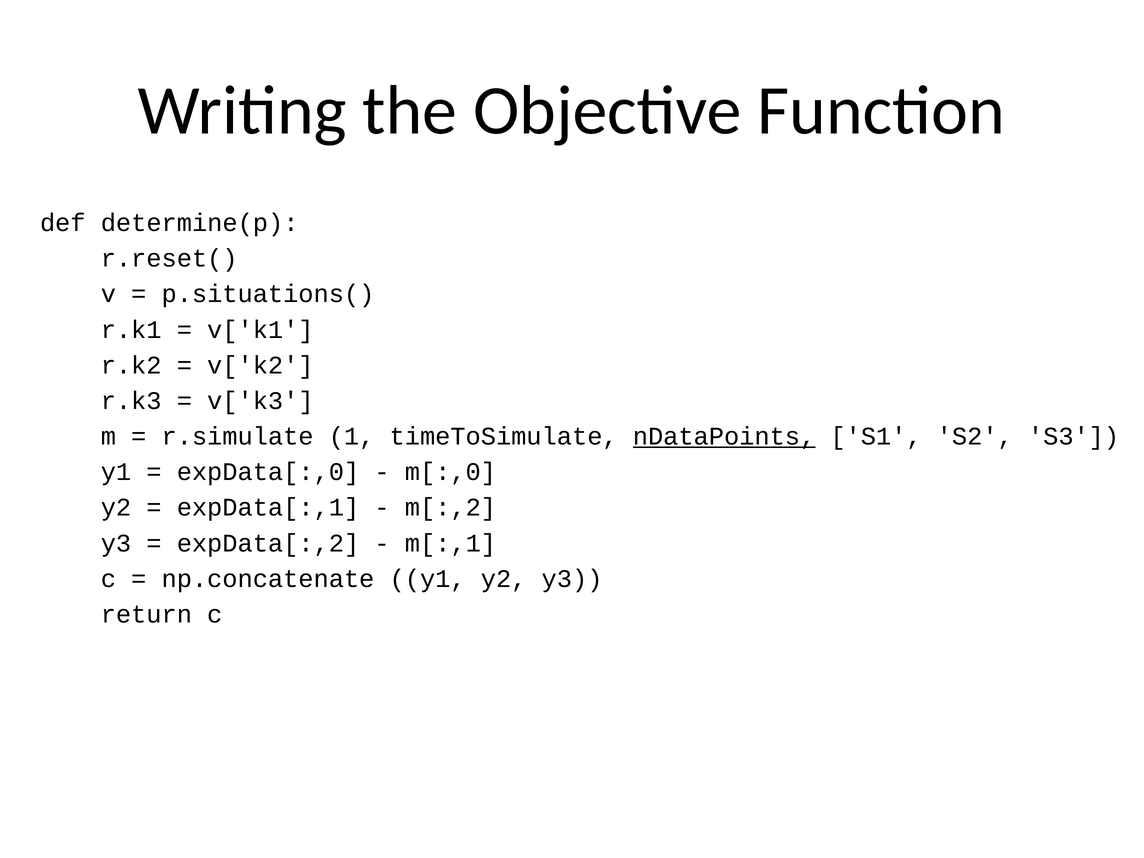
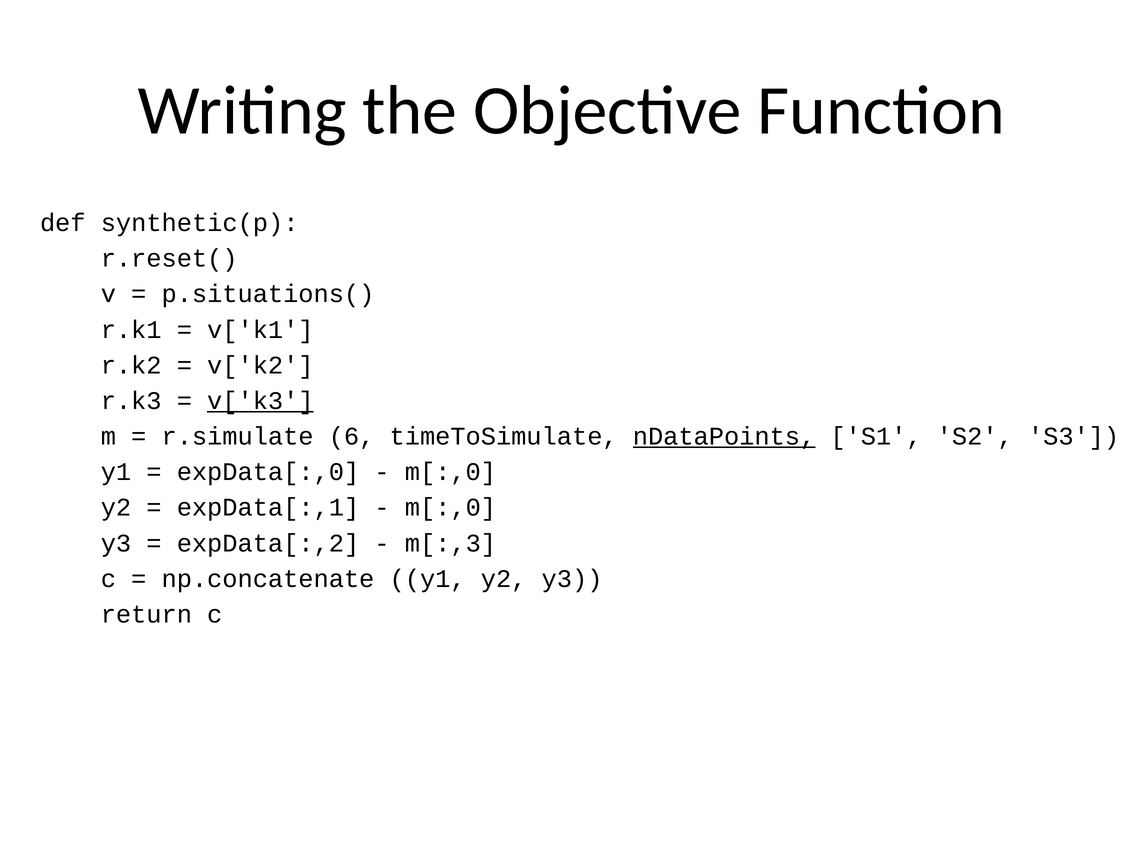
determine(p: determine(p -> synthetic(p (200, 223)
v['k3 underline: none -> present (260, 401)
1: 1 -> 6 (352, 436)
m[:,2: m[:,2 -> m[:,0 (450, 508)
m[:,1: m[:,1 -> m[:,3 (450, 543)
